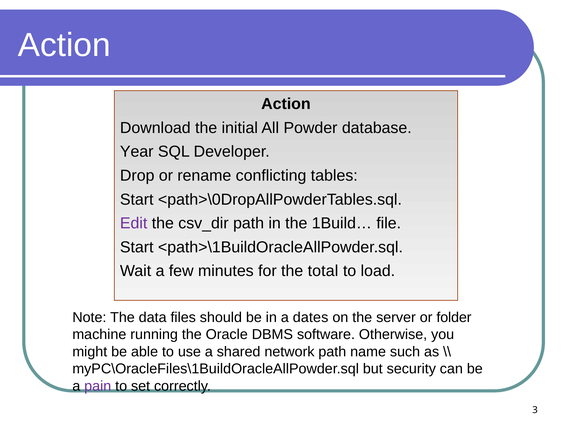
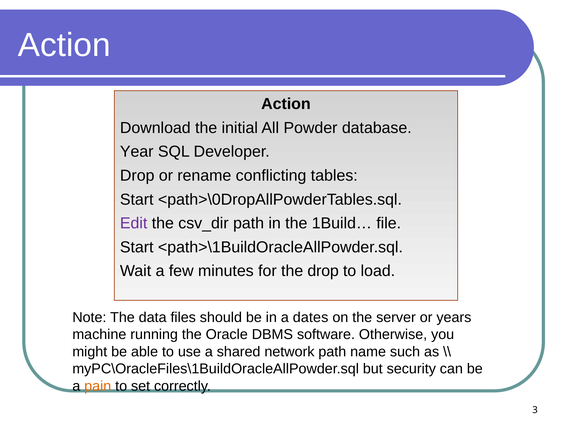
the total: total -> drop (323, 271)
folder: folder -> years (454, 317)
pain colour: purple -> orange (98, 386)
